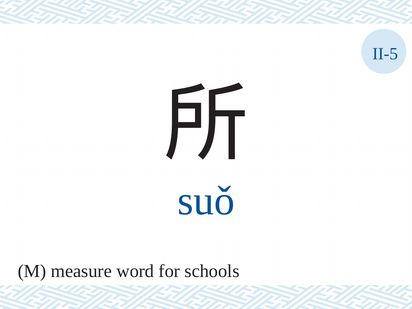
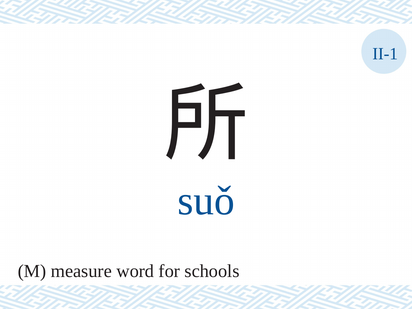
II-5: II-5 -> II-1 (385, 54)
